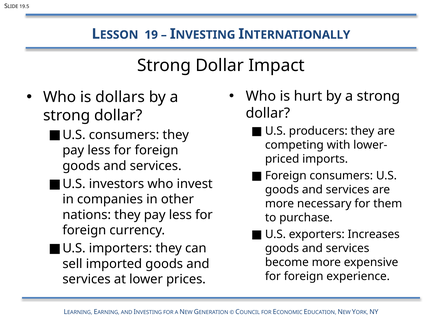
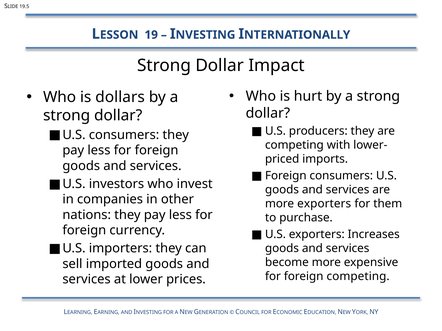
more necessary: necessary -> exporters (324, 204)
foreign experience: experience -> competing (358, 277)
